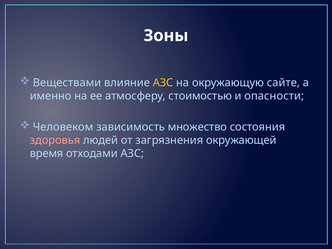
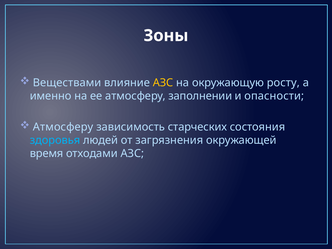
сайте: сайте -> росту (283, 83)
стоимостью: стоимостью -> заполнении (200, 96)
Человеком: Человеком -> Атмосферу (63, 127)
множество: множество -> старческих (197, 127)
здоровья colour: pink -> light blue (55, 140)
